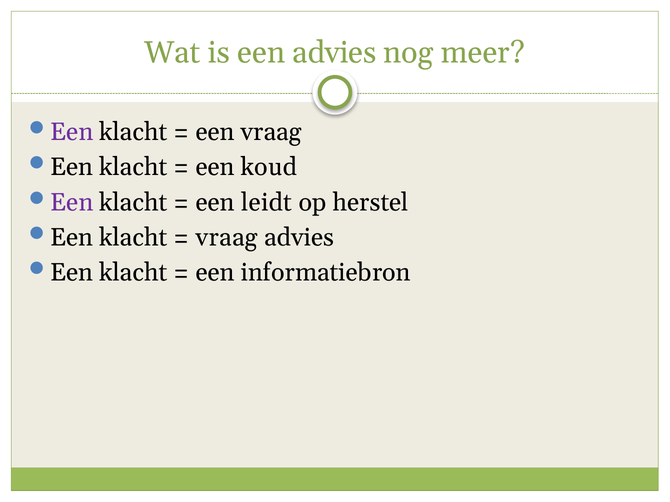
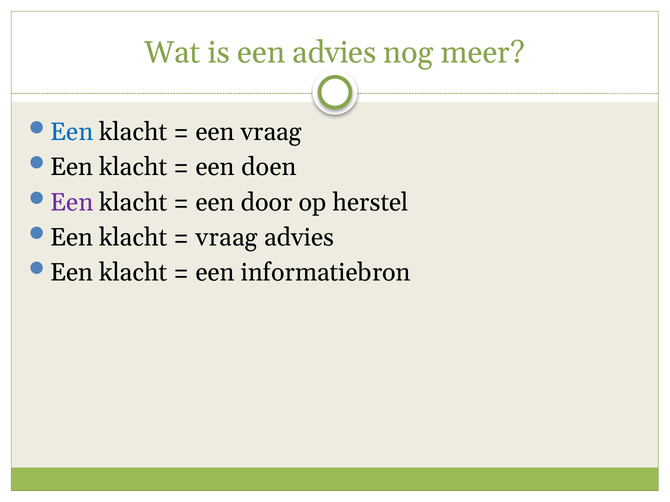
Een colour: purple -> blue (72, 132)
koud: koud -> doen (269, 167)
leidt: leidt -> door (267, 202)
